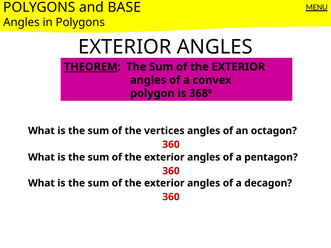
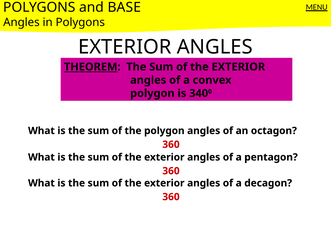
368: 368 -> 340 (199, 93)
the vertices: vertices -> polygon (164, 131)
